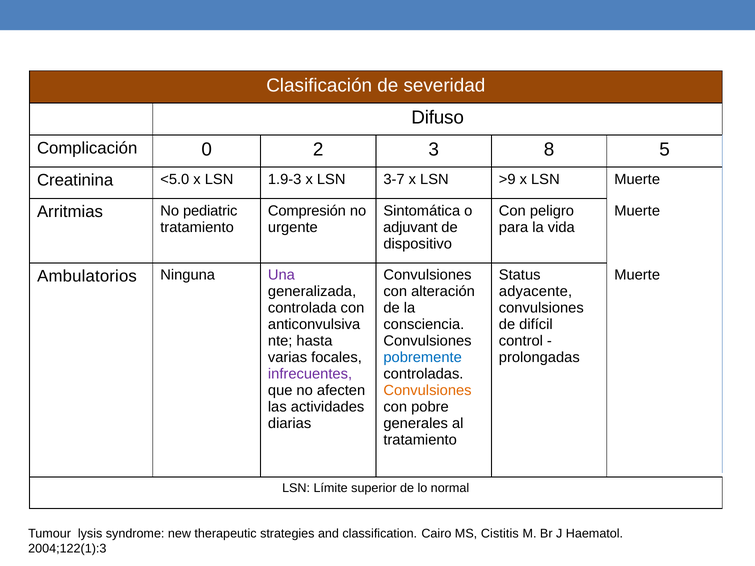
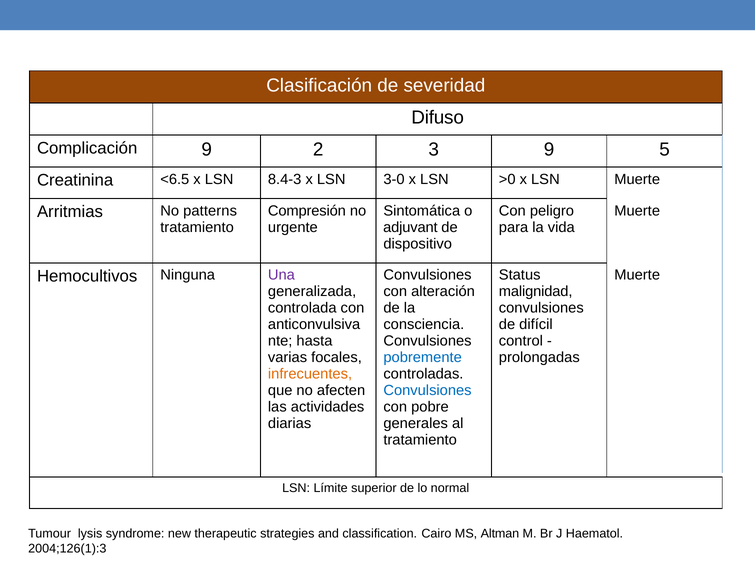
Complicación 0: 0 -> 9 (207, 150)
3 8: 8 -> 9 (549, 150)
<5.0: <5.0 -> <6.5 (175, 179)
1.9-3: 1.9-3 -> 8.4-3 (285, 179)
3-7: 3-7 -> 3-0 (394, 179)
>9: >9 -> >0 (507, 179)
pediatric: pediatric -> patterns (210, 211)
Ambulatorios: Ambulatorios -> Hemocultivos (87, 276)
adyacente: adyacente -> malignidad (536, 292)
infrecuentes colour: purple -> orange (310, 374)
Convulsiones colour: orange -> blue (427, 391)
Cistitis: Cistitis -> Altman (500, 534)
2004;122(1):3: 2004;122(1):3 -> 2004;126(1):3 (67, 549)
